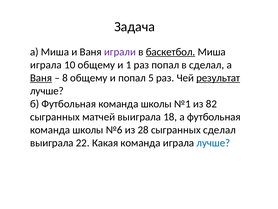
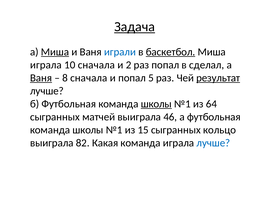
Задача underline: none -> present (135, 27)
Миша underline: none -> present (55, 52)
играли colour: purple -> blue (120, 52)
10 общему: общему -> сначала (96, 65)
1: 1 -> 2 (129, 65)
8 общему: общему -> сначала (89, 78)
школы underline: none -> present (156, 104)
82: 82 -> 64 (211, 104)
18: 18 -> 46 (170, 117)
№6: №6 -> №1 (114, 130)
28: 28 -> 15 (143, 130)
сыгранных сделал: сделал -> кольцо (220, 130)
22: 22 -> 82 (83, 143)
